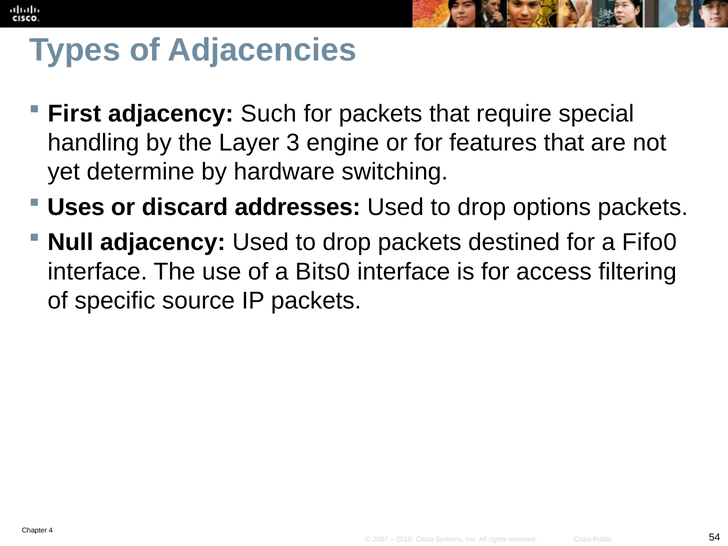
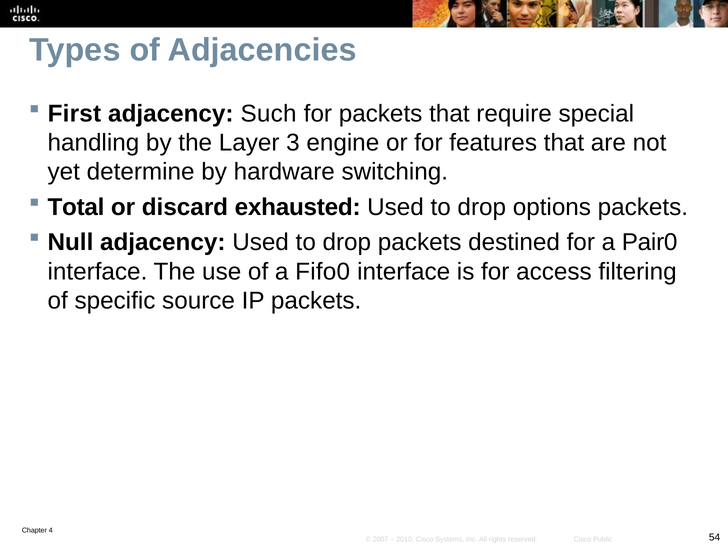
Uses: Uses -> Total (76, 207)
addresses: addresses -> exhausted (298, 207)
Fifo0: Fifo0 -> Pair0 (650, 242)
Bits0: Bits0 -> Fifo0 (323, 271)
